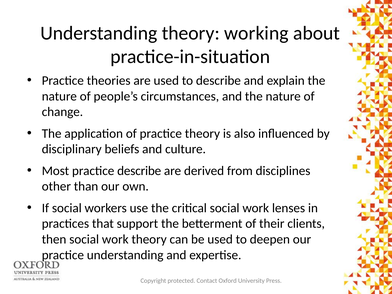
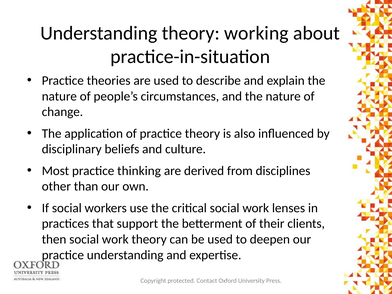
practice describe: describe -> thinking (139, 171)
